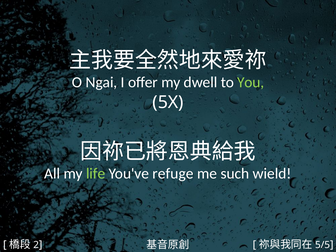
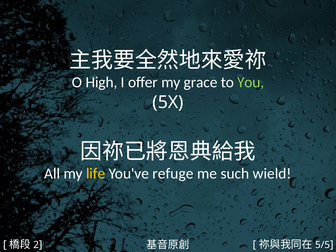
Ngai: Ngai -> High (102, 82)
dwell: dwell -> grace (201, 82)
life colour: light green -> yellow (96, 174)
